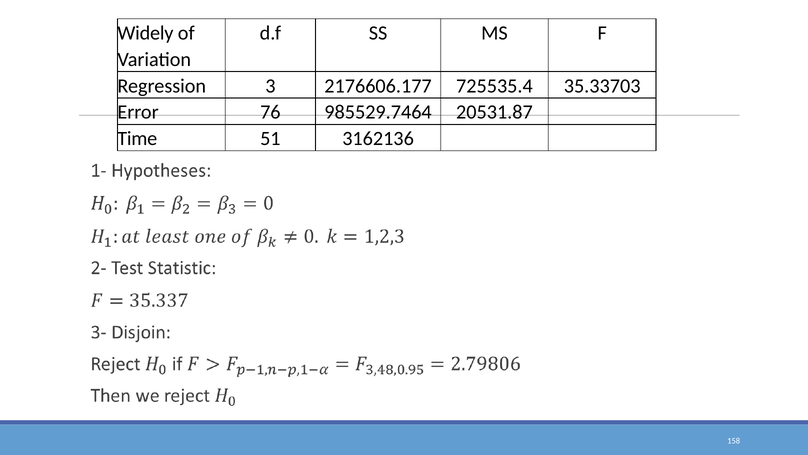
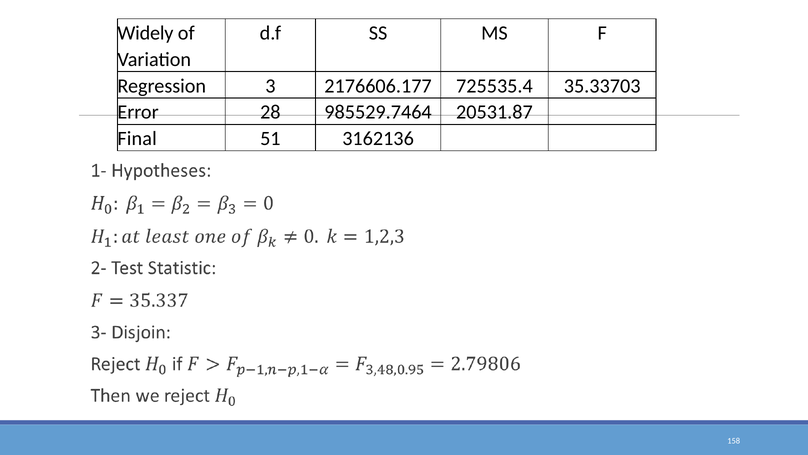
76: 76 -> 28 (270, 112)
Time: Time -> Final (137, 139)
